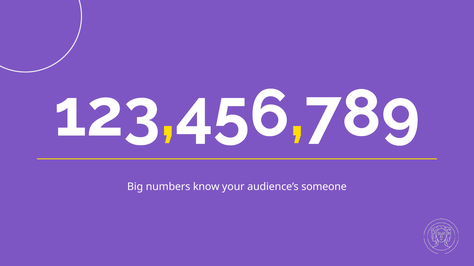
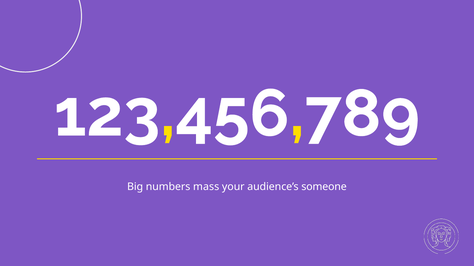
know: know -> mass (206, 187)
